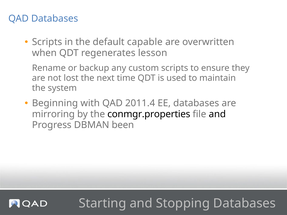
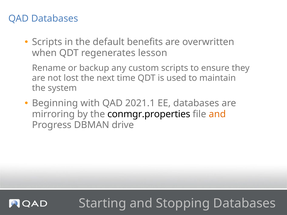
capable: capable -> benefits (145, 42)
2011.4: 2011.4 -> 2021.1 (140, 103)
and colour: black -> orange (217, 114)
been: been -> drive (123, 125)
